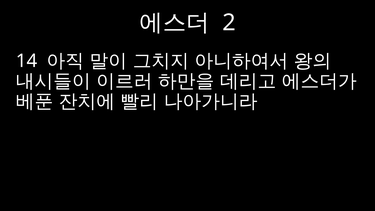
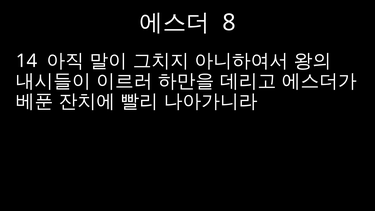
2: 2 -> 8 (229, 23)
